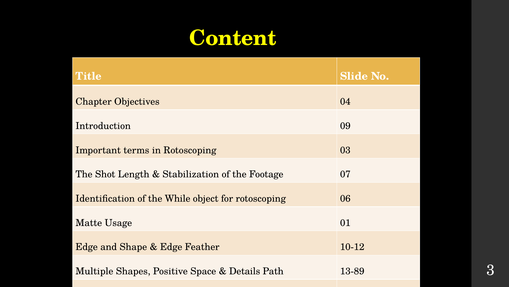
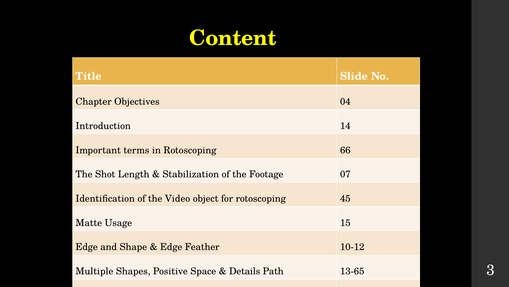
09: 09 -> 14 (345, 126)
03: 03 -> 66 (345, 150)
While: While -> Video (178, 198)
06: 06 -> 45 (345, 198)
01: 01 -> 15 (345, 222)
13-89: 13-89 -> 13-65 (352, 271)
